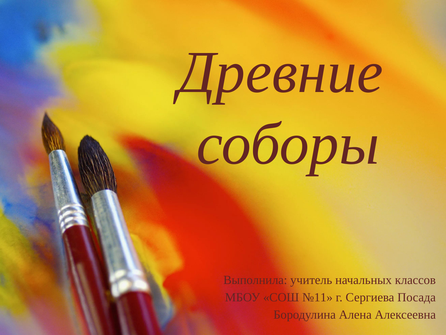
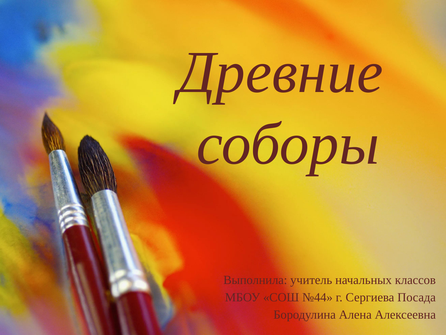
№11: №11 -> №44 (317, 297)
